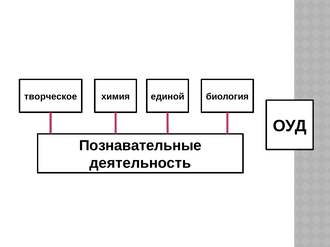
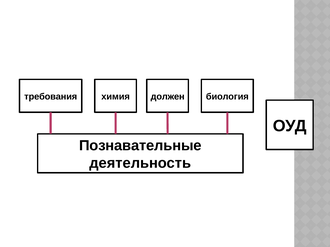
творческое: творческое -> требования (51, 97)
единой: единой -> должен (168, 97)
